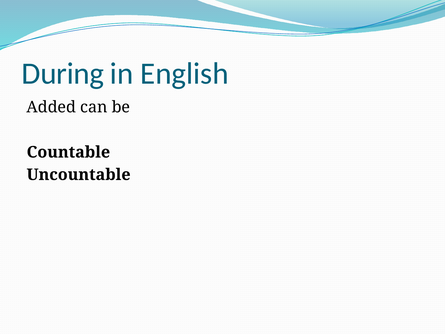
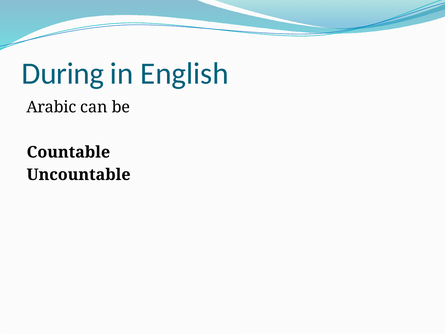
Added: Added -> Arabic (51, 107)
